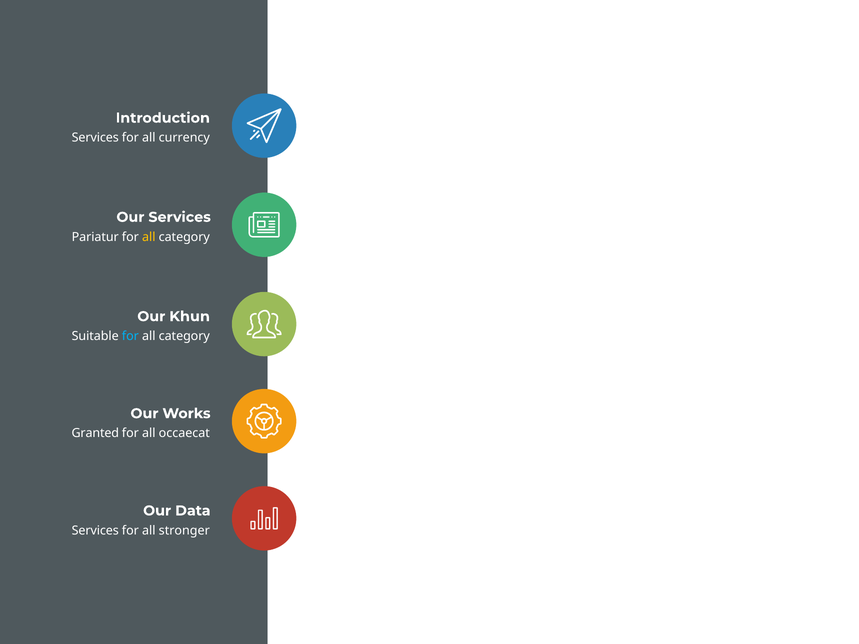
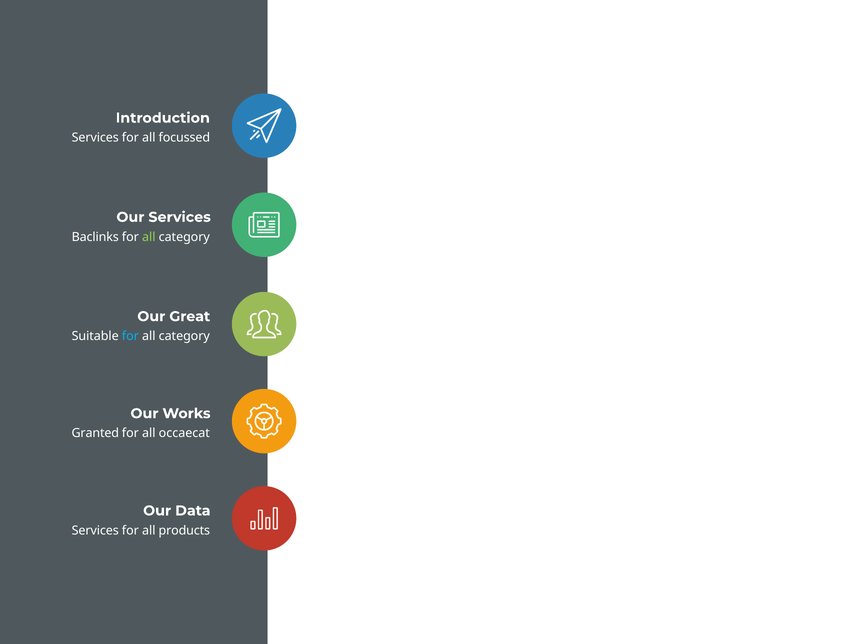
currency: currency -> focussed (184, 138)
Pariatur: Pariatur -> Baclinks (95, 237)
all colour: yellow -> light green (149, 237)
Khun: Khun -> Great (190, 317)
stronger: stronger -> products (184, 531)
